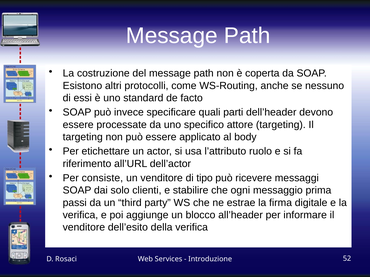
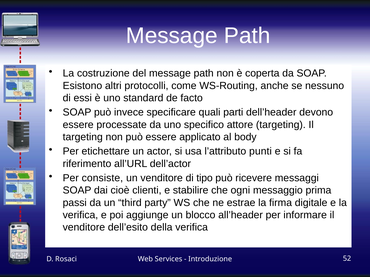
ruolo: ruolo -> punti (260, 152)
solo: solo -> cioè (120, 191)
